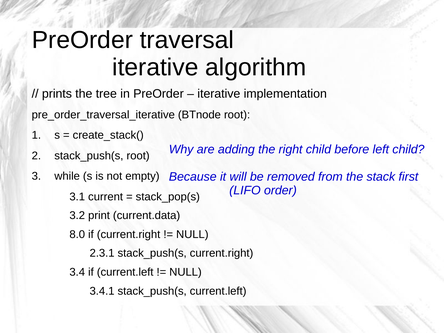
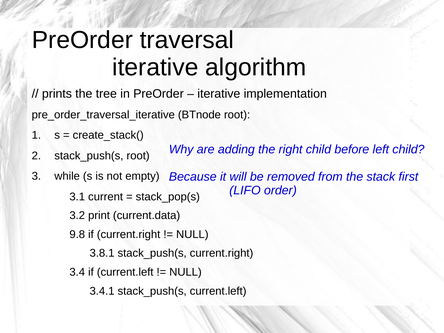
8.0: 8.0 -> 9.8 (77, 234)
2.3.1: 2.3.1 -> 3.8.1 (102, 253)
